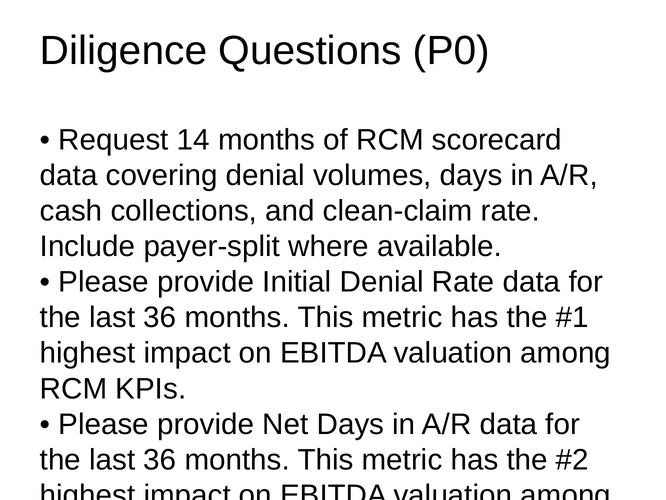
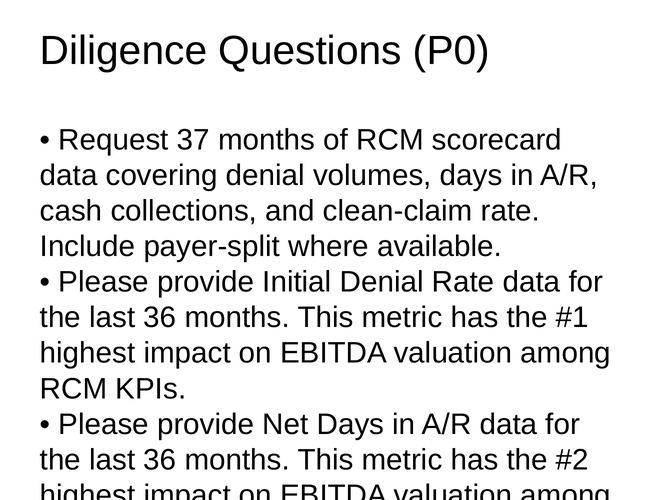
14: 14 -> 37 (193, 140)
